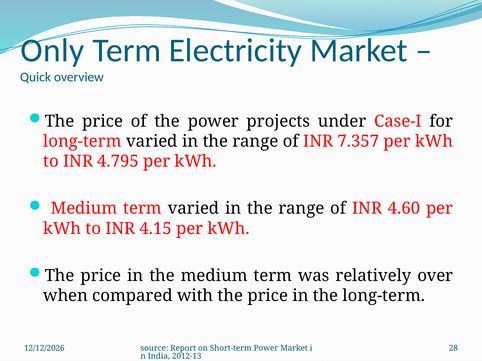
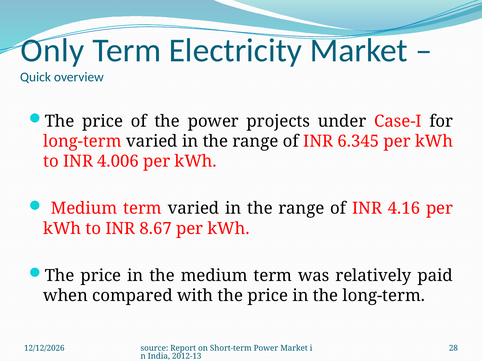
7.357: 7.357 -> 6.345 (358, 142)
4.795: 4.795 -> 4.006 (118, 162)
4.60: 4.60 -> 4.16 (404, 209)
4.15: 4.15 -> 8.67 (156, 229)
over: over -> paid (435, 276)
